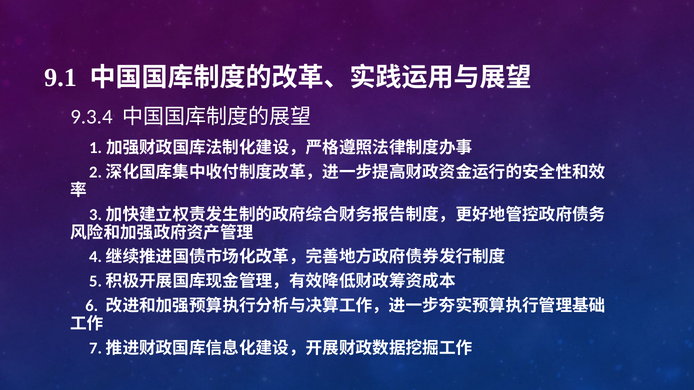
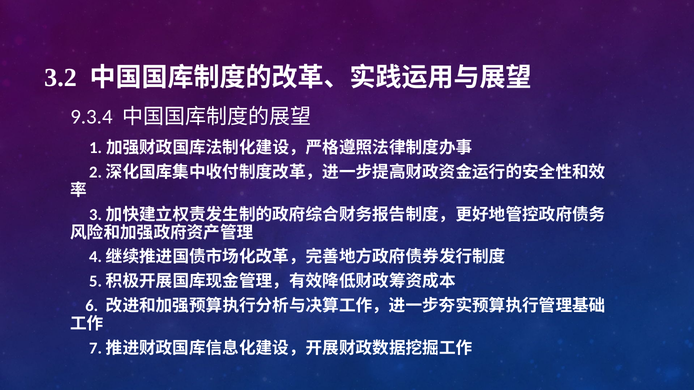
9.1: 9.1 -> 3.2 (61, 78)
